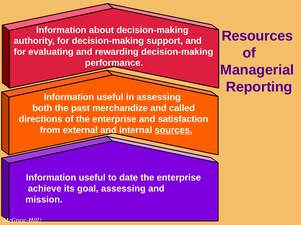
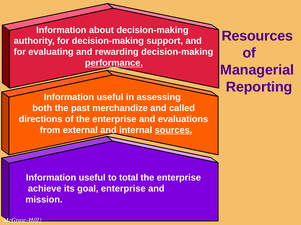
performance underline: none -> present (114, 63)
satisfaction: satisfaction -> evaluations (183, 119)
date: date -> total (129, 178)
goal assessing: assessing -> enterprise (123, 189)
